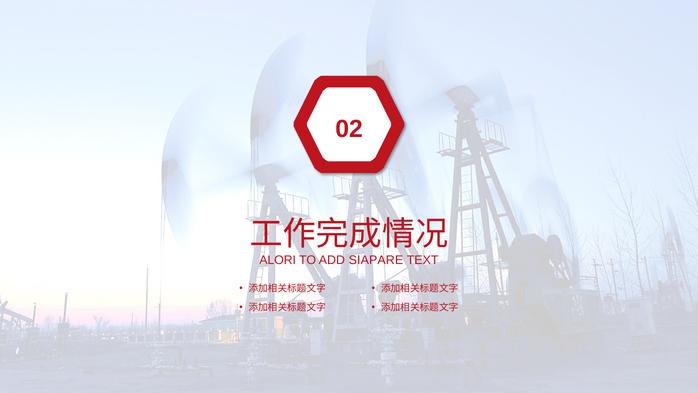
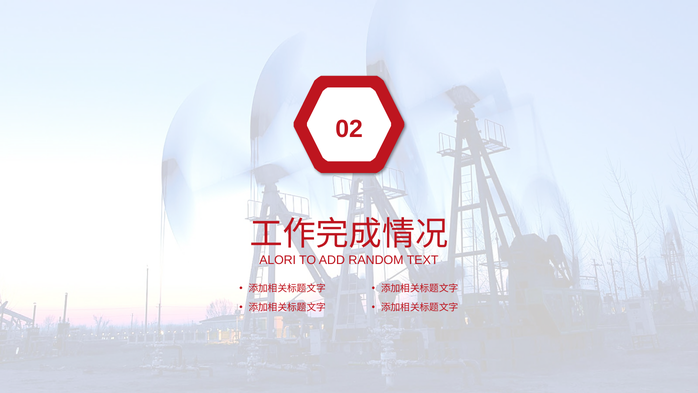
SIAPARE: SIAPARE -> RANDOM (376, 260)
